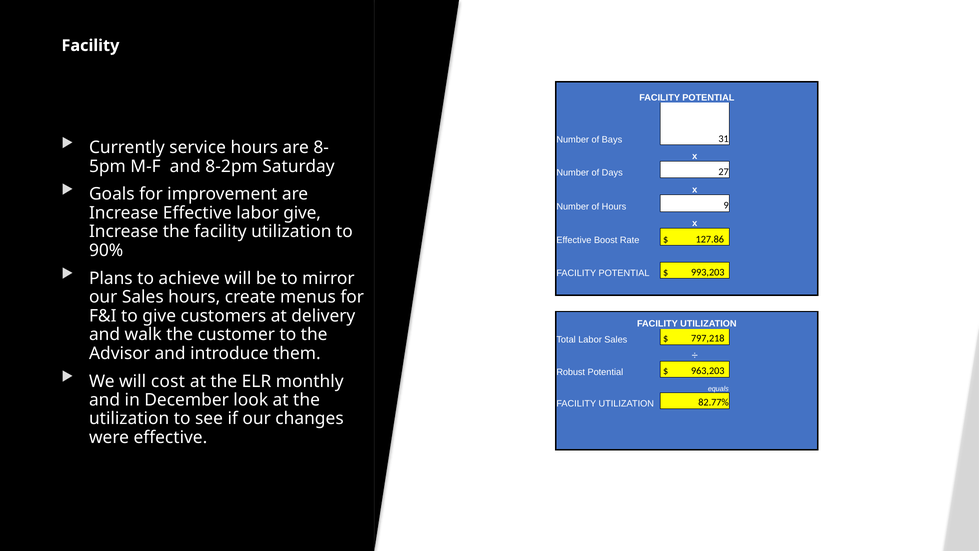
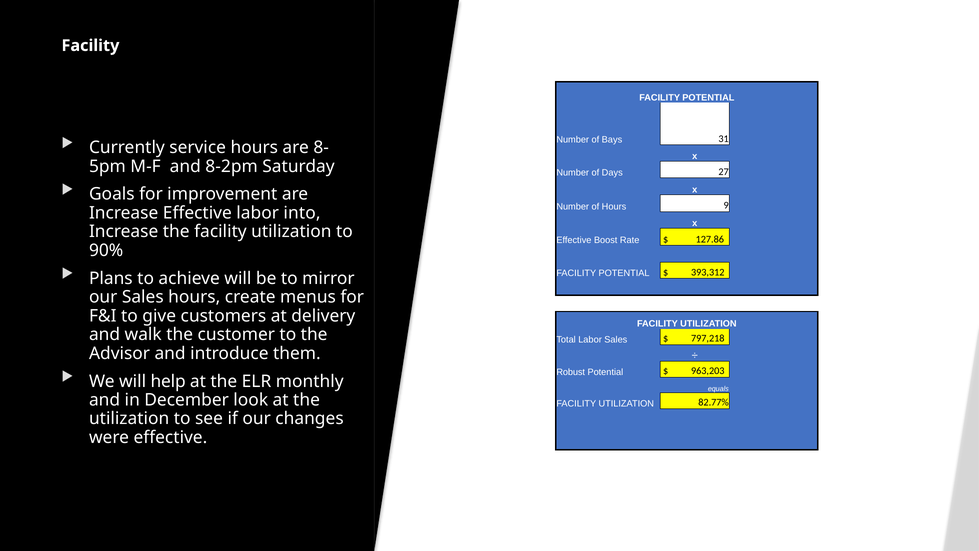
labor give: give -> into (302, 213)
993,203: 993,203 -> 393,312 (708, 272)
cost: cost -> help (168, 381)
